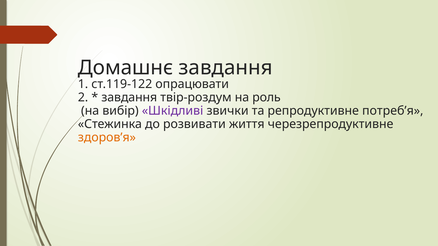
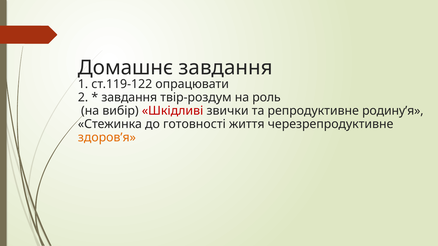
Шкідливі colour: purple -> red (173, 111)
потреб’я: потреб’я -> родину’я (393, 111)
розвивати: розвивати -> готовності (194, 124)
